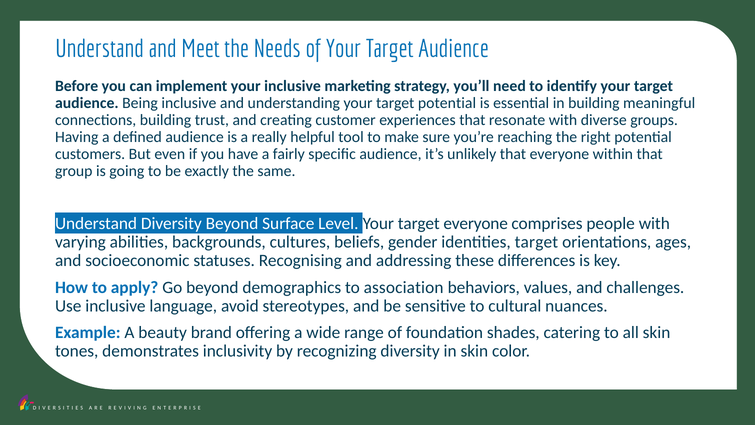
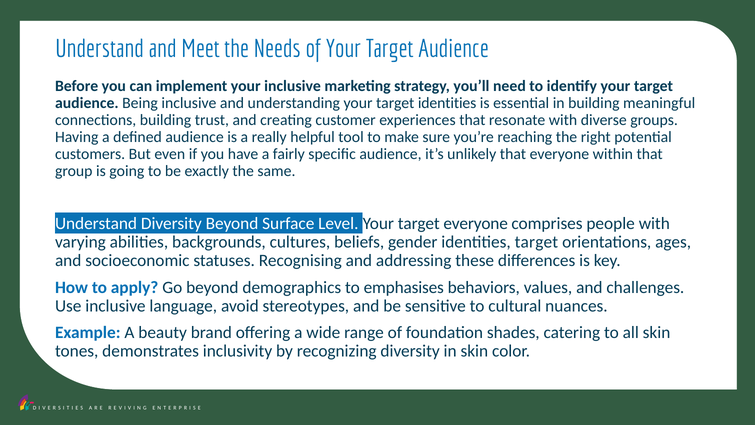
target potential: potential -> identities (447, 103)
association: association -> emphasises (404, 287)
